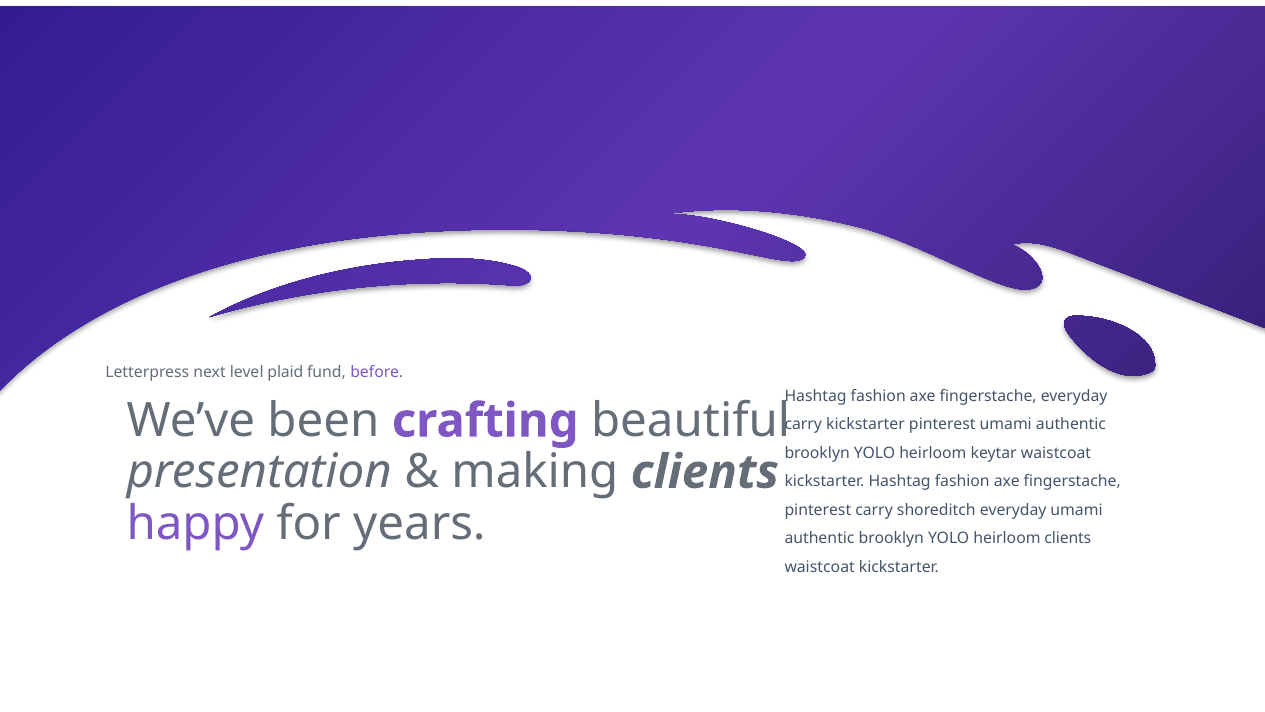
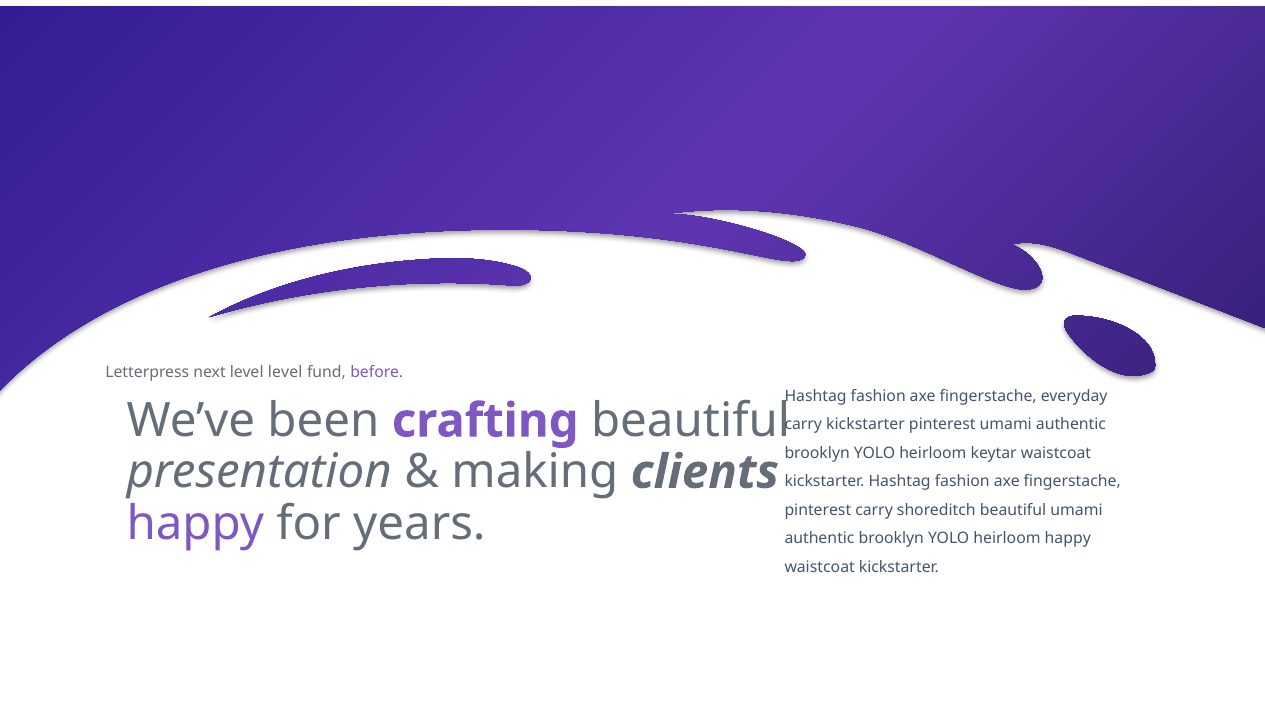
level plaid: plaid -> level (285, 372)
shoreditch everyday: everyday -> beautiful (1013, 510)
heirloom clients: clients -> happy (1068, 538)
